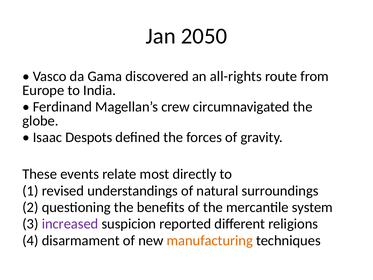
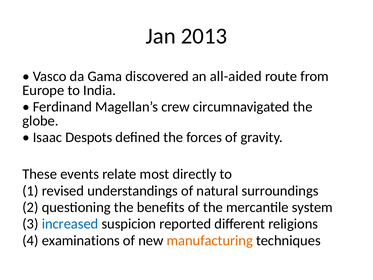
2050: 2050 -> 2013 (204, 36)
all-rights: all-rights -> all-aided (236, 76)
increased colour: purple -> blue (70, 224)
disarmament: disarmament -> examinations (81, 240)
